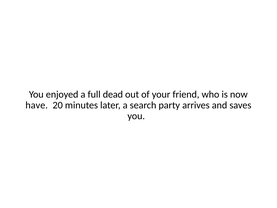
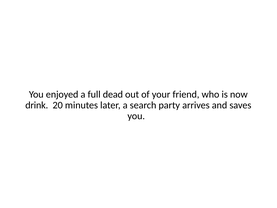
have: have -> drink (37, 105)
